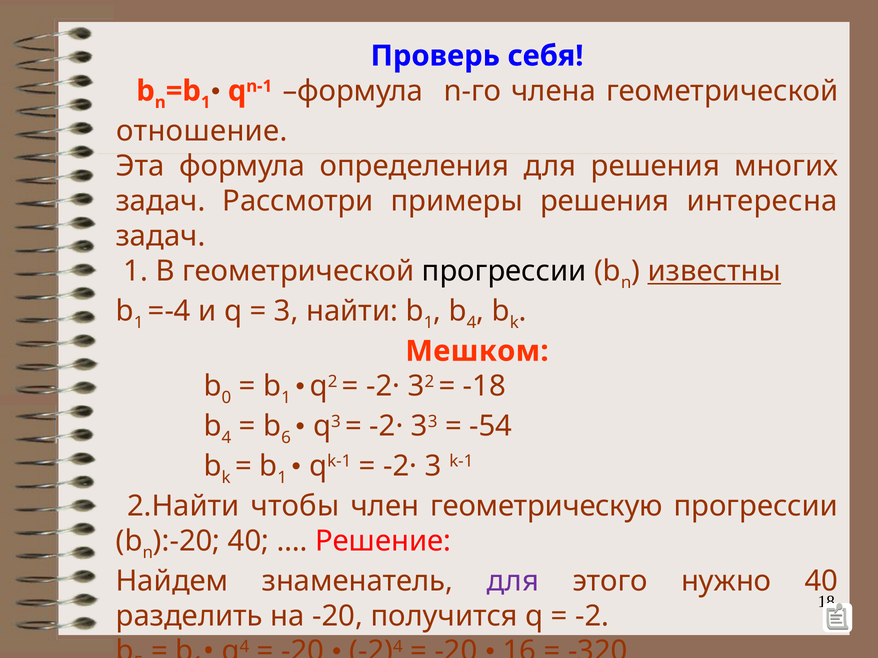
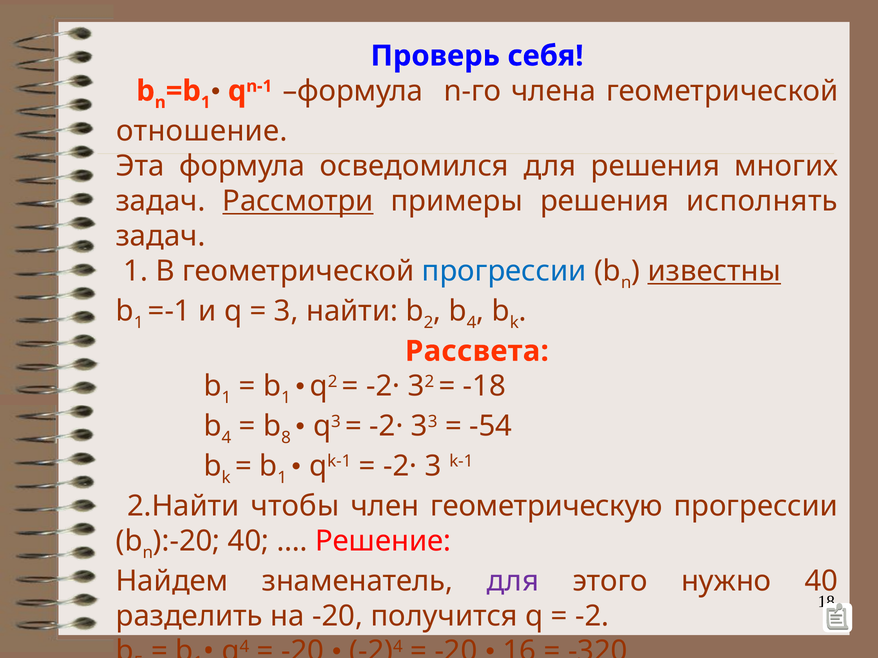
определения: определения -> осведомился (414, 166)
Рассмотри underline: none -> present (298, 201)
интересна: интересна -> исполнять (762, 201)
прогрессии colour: black -> blue (504, 271)
=-4: =-4 -> =-1 (169, 311)
1: 1 -> 2 (429, 323)
Мешком: Мешком -> Рассвета (477, 351)
0: 0 -> 1 (226, 398)
6: 6 -> 8 (286, 438)
